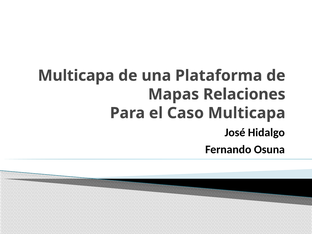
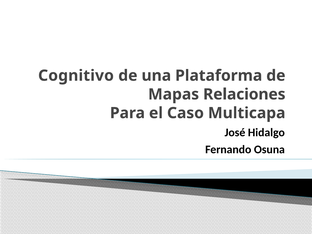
Multicapa: Multicapa -> Cognitivo (76, 76)
